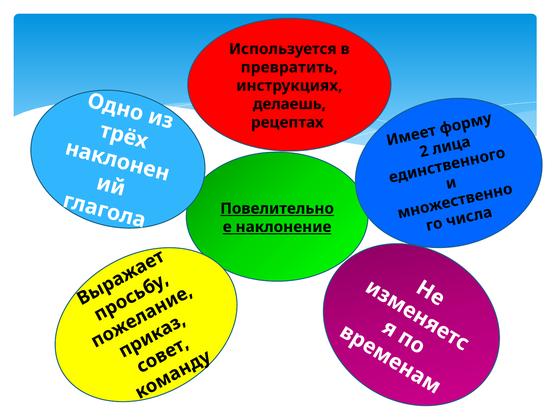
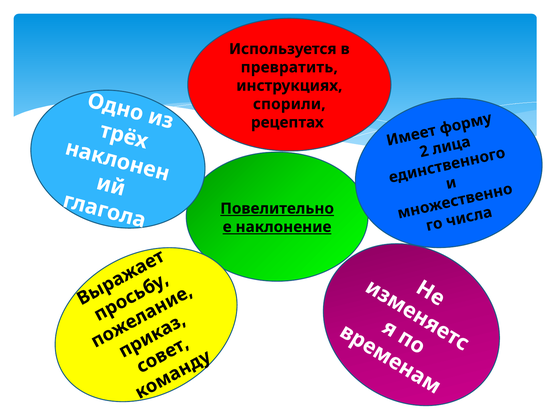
делаешь: делаешь -> спорили (289, 104)
